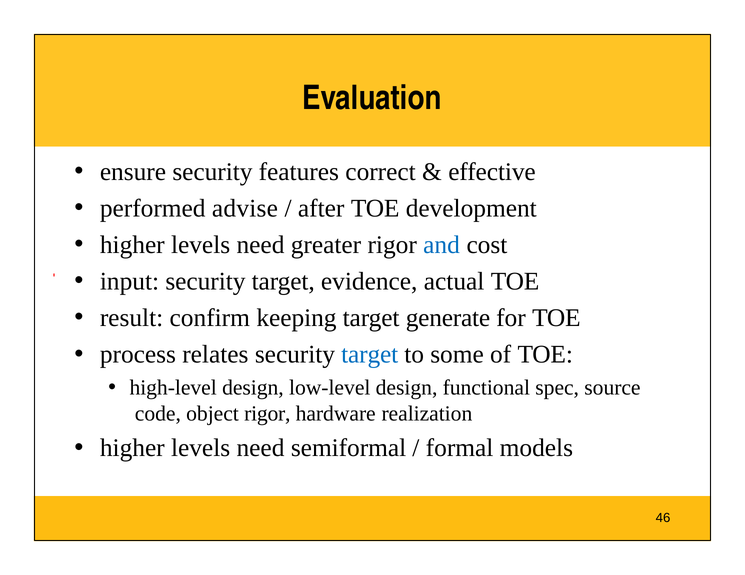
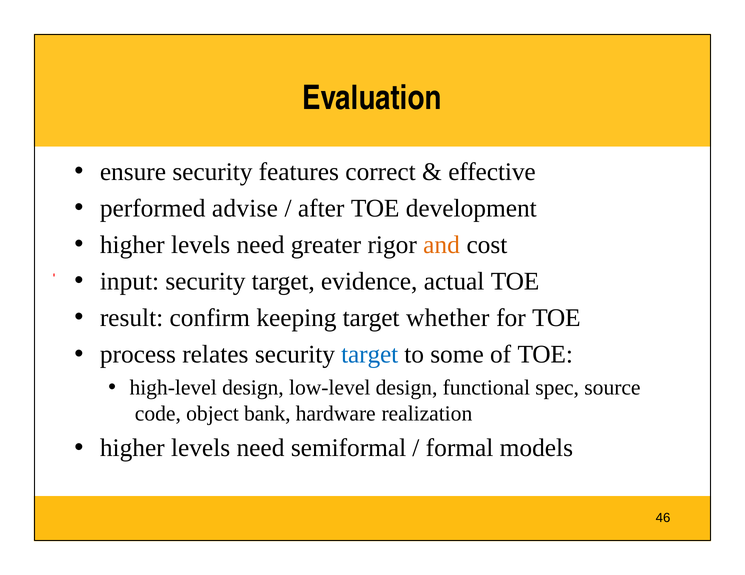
and colour: blue -> orange (442, 245)
generate: generate -> whether (448, 318)
object rigor: rigor -> bank (267, 414)
